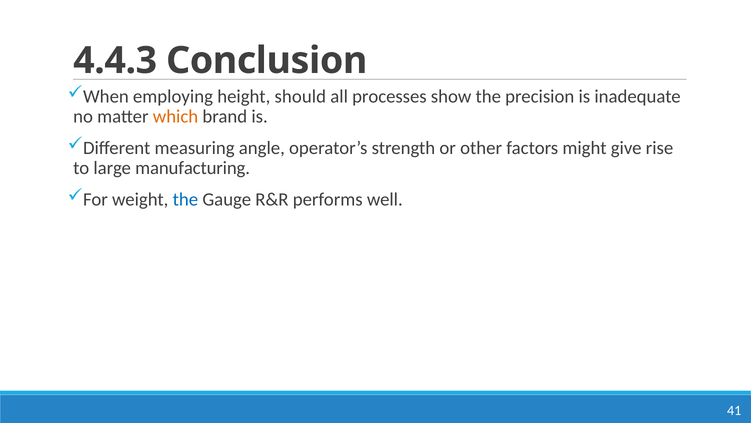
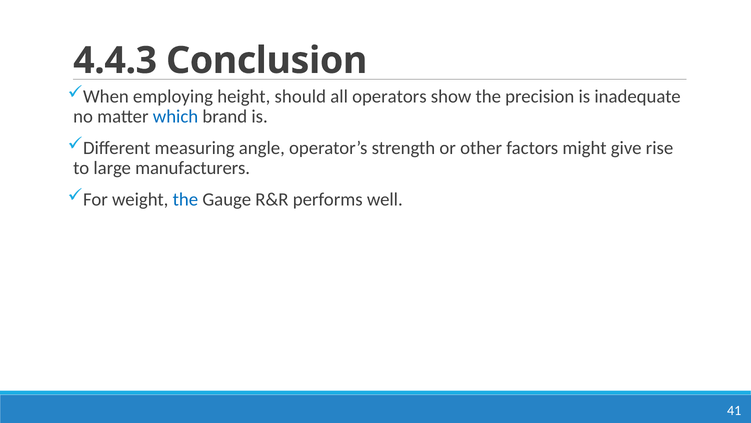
processes: processes -> operators (389, 96)
which colour: orange -> blue (176, 117)
manufacturing: manufacturing -> manufacturers (193, 168)
